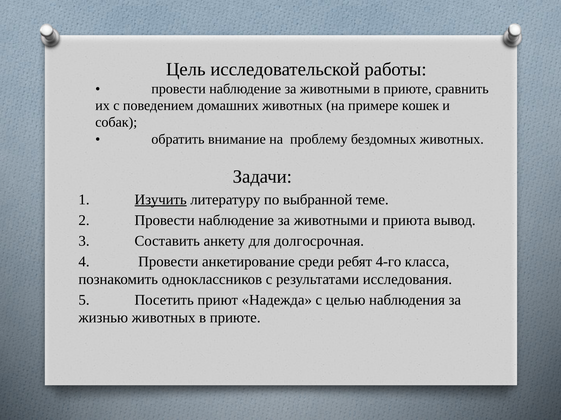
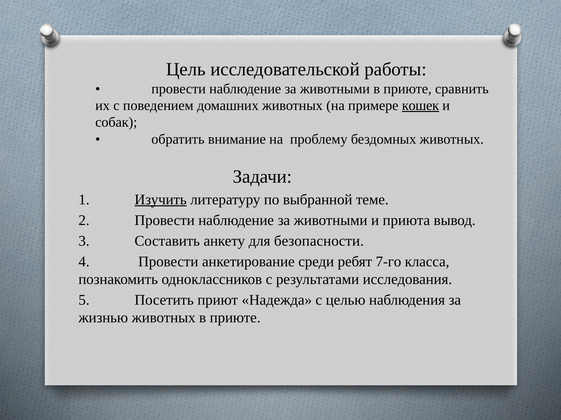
кошек underline: none -> present (420, 106)
долгосрочная: долгосрочная -> безопасности (319, 241)
4-го: 4-го -> 7-го (388, 262)
